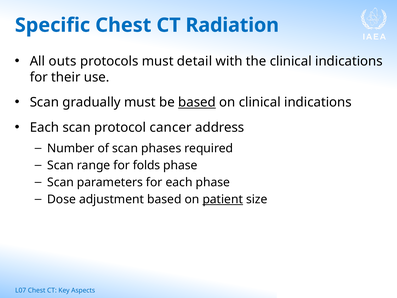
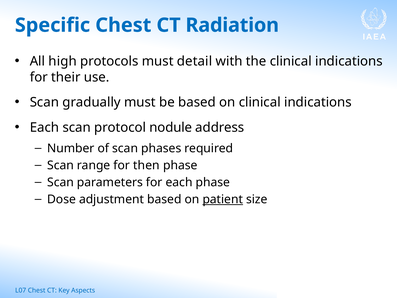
outs: outs -> high (63, 61)
based underline: present -> none (197, 102)
cancer: cancer -> nodule (171, 127)
folds: folds -> then (146, 165)
